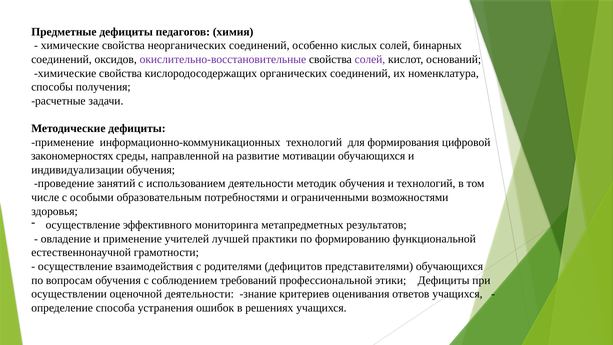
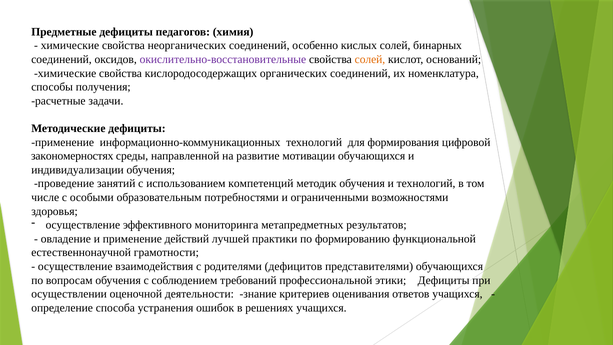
солей colour: purple -> orange (370, 59)
использованием деятельности: деятельности -> компетенций (261, 184)
учителей: учителей -> действий (187, 239)
